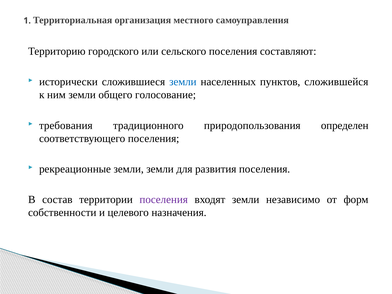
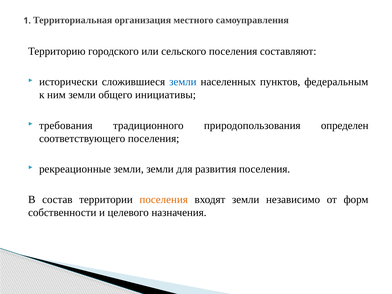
сложившейся: сложившейся -> федеральным (336, 82)
голосование: голосование -> инициативы (165, 95)
поселения colour: purple -> orange (164, 200)
